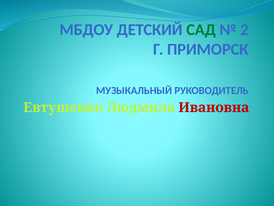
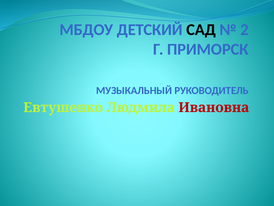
САД colour: green -> black (201, 30)
